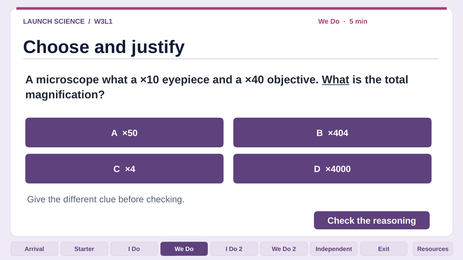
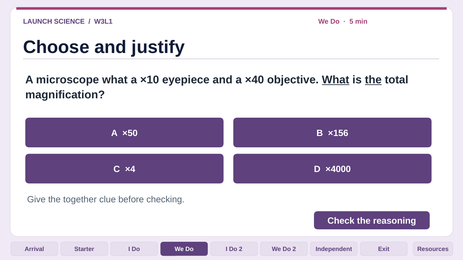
the underline: none -> present (373, 80)
×404: ×404 -> ×156 (338, 133)
different: different -> together (80, 200)
